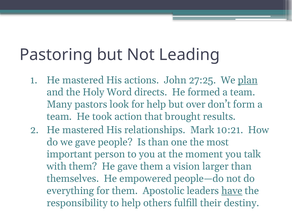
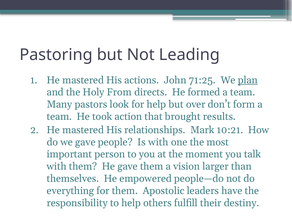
27:25: 27:25 -> 71:25 (202, 80)
Word: Word -> From (119, 92)
Is than: than -> with (158, 142)
have underline: present -> none (232, 191)
